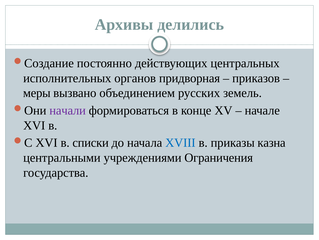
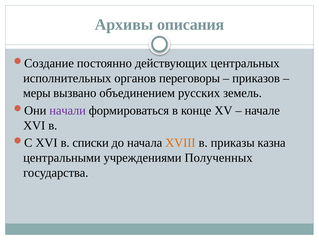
делились: делились -> описания (191, 24)
придворная: придворная -> переговоры (190, 78)
XVIII colour: blue -> orange (180, 142)
Ограничения: Ограничения -> Полученных (219, 157)
